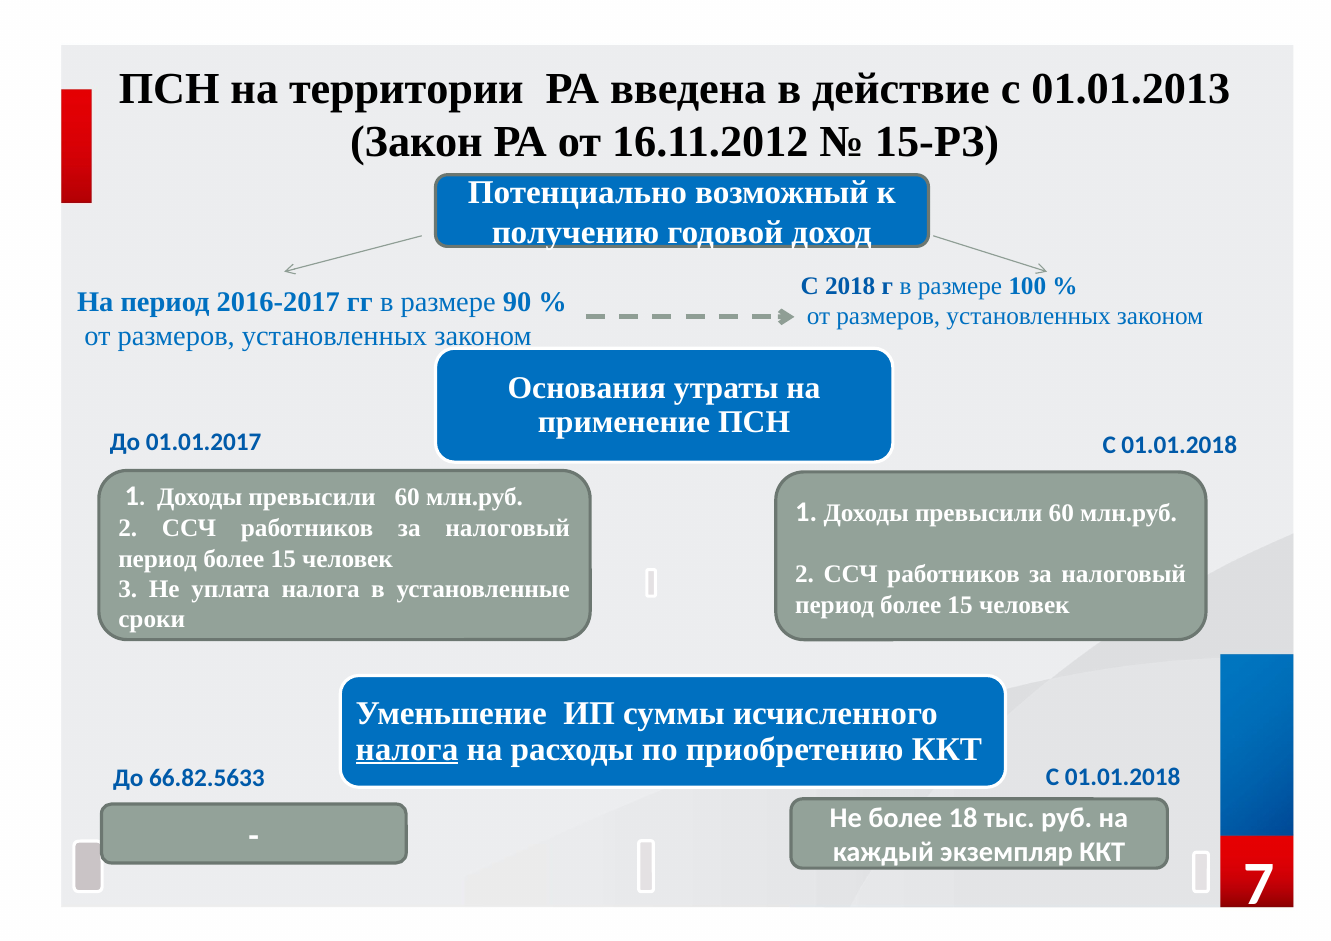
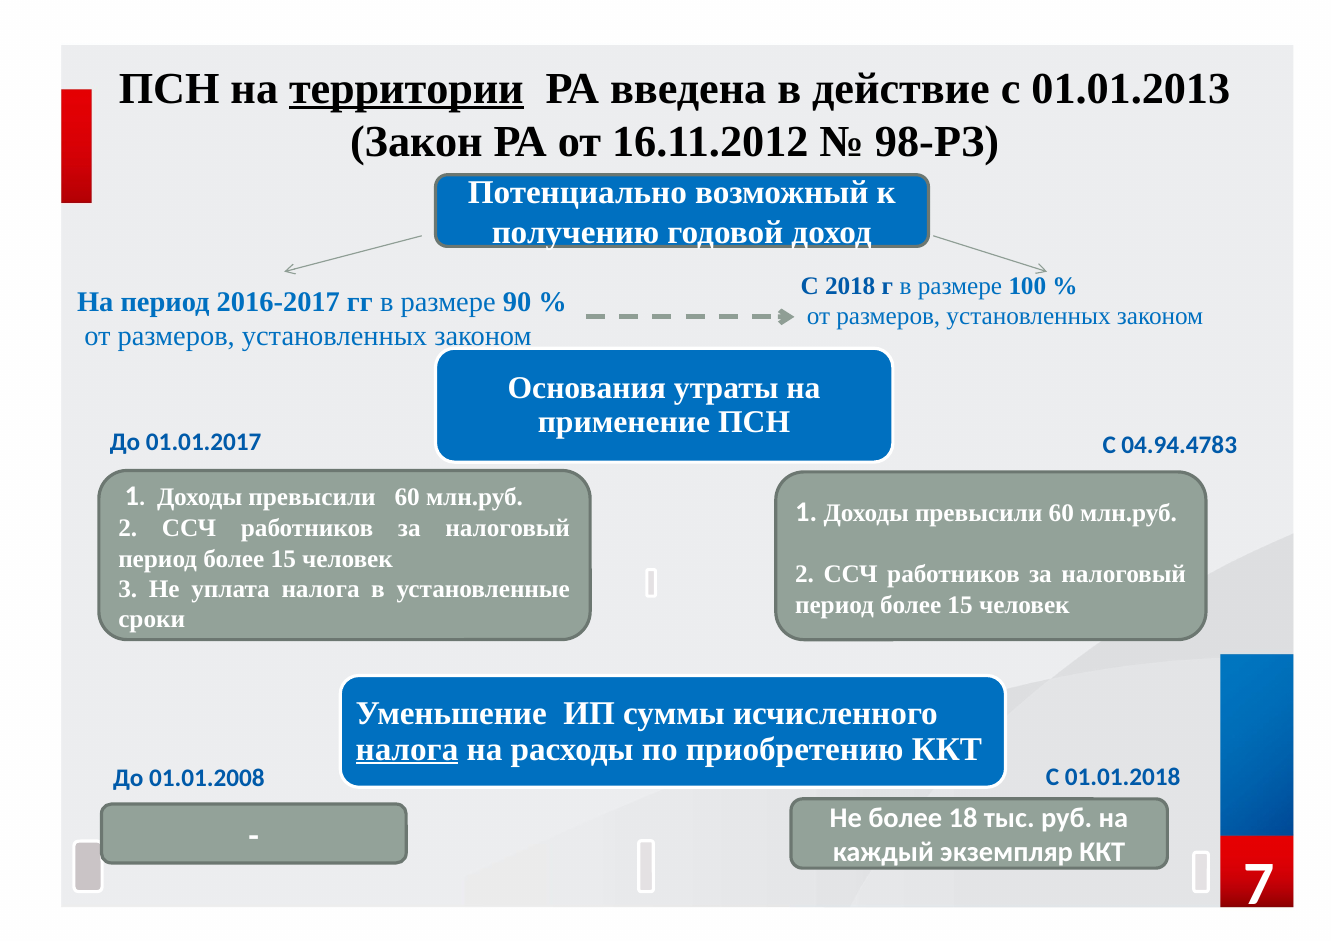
территории underline: none -> present (406, 89)
15-РЗ: 15-РЗ -> 98-РЗ (937, 142)
01.01.2017 С 01.01.2018: 01.01.2018 -> 04.94.4783 (1179, 446)
66.82.5633: 66.82.5633 -> 01.01.2008 (207, 779)
